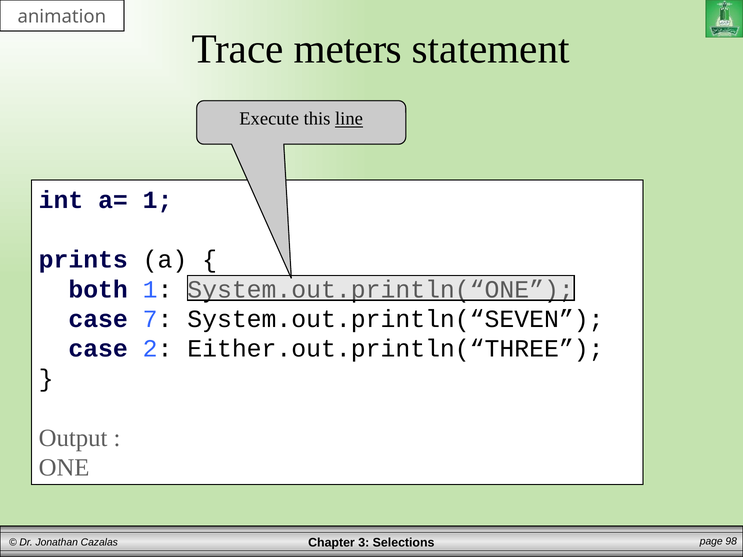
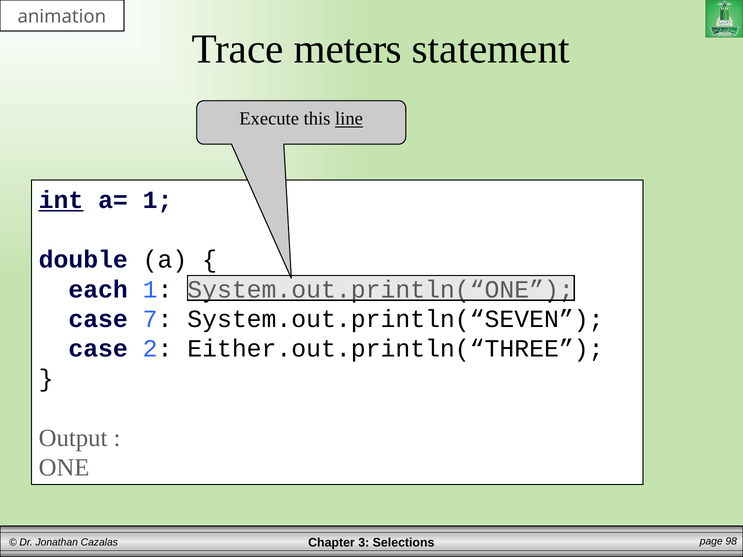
int underline: none -> present (61, 200)
prints: prints -> double (83, 260)
both: both -> each (98, 289)
